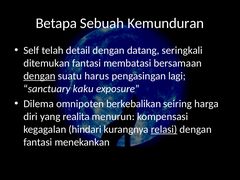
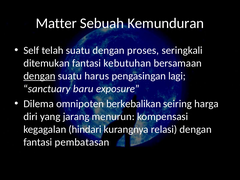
Betapa: Betapa -> Matter (56, 23)
telah detail: detail -> suatu (78, 50)
datang: datang -> proses (143, 50)
membatasi: membatasi -> kebutuhan (127, 63)
kaku: kaku -> baru (83, 89)
realita: realita -> jarang (76, 116)
relasi underline: present -> none (164, 129)
menekankan: menekankan -> pembatasan (82, 142)
